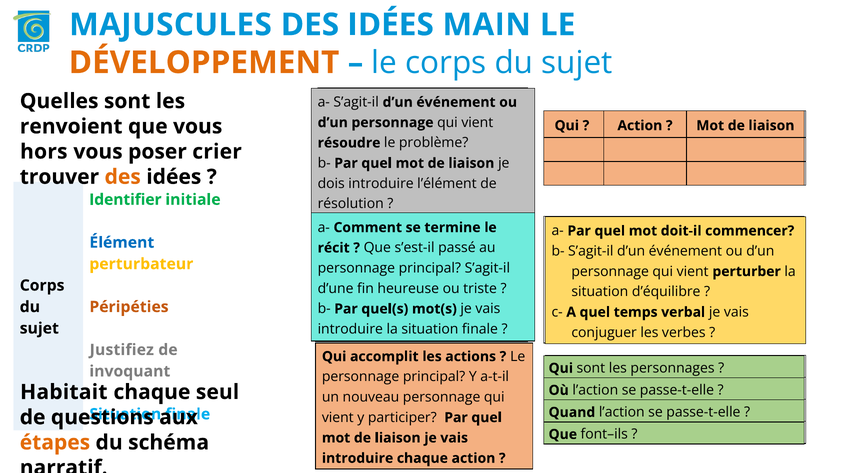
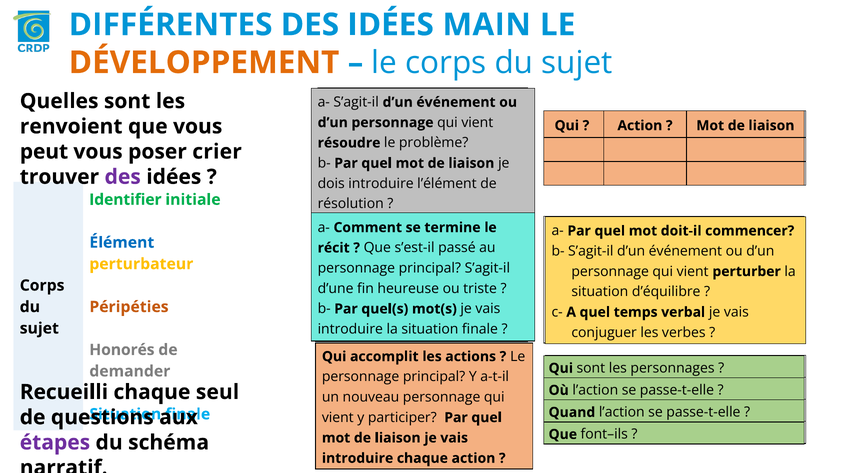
MAJUSCULES: MAJUSCULES -> DIFFÉRENTES (171, 25)
hors: hors -> peut (44, 152)
des colour: orange -> purple (123, 177)
Justifiez: Justifiez -> Honorés (122, 350)
invoquant: invoquant -> demander (130, 371)
Habitait: Habitait -> Recueilli (64, 392)
étapes colour: orange -> purple (55, 443)
